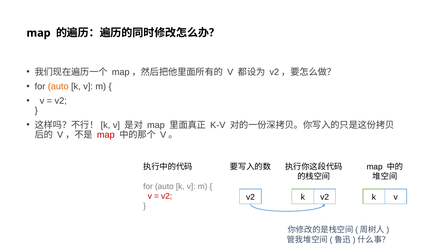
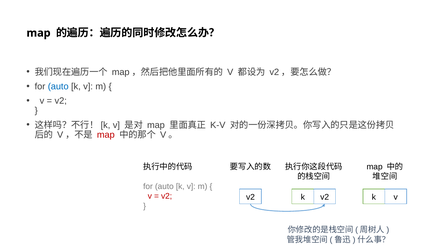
auto colour: orange -> blue (58, 86)
